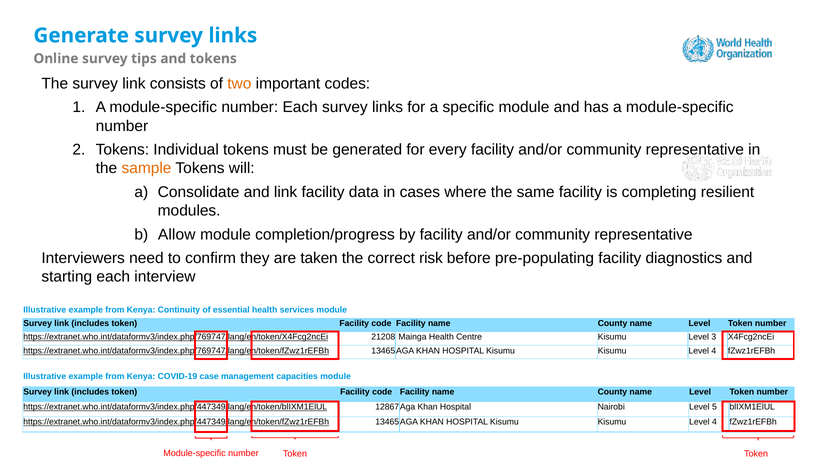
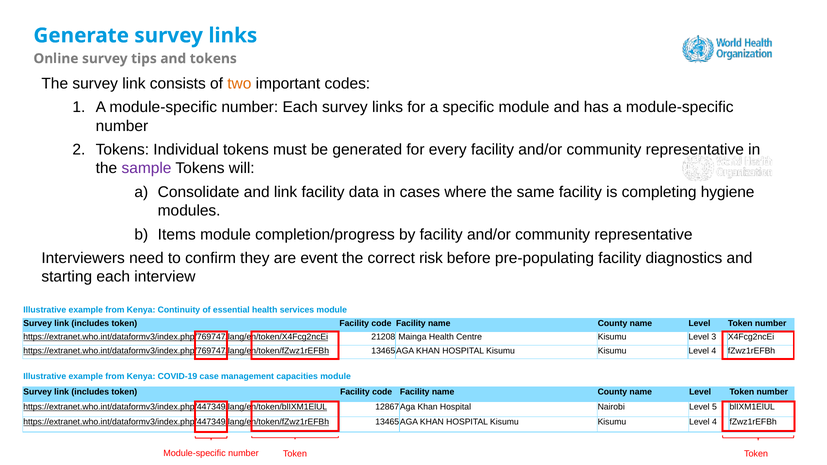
sample colour: orange -> purple (147, 168)
resilient: resilient -> hygiene (728, 192)
Allow: Allow -> Items (177, 235)
taken: taken -> event (319, 258)
